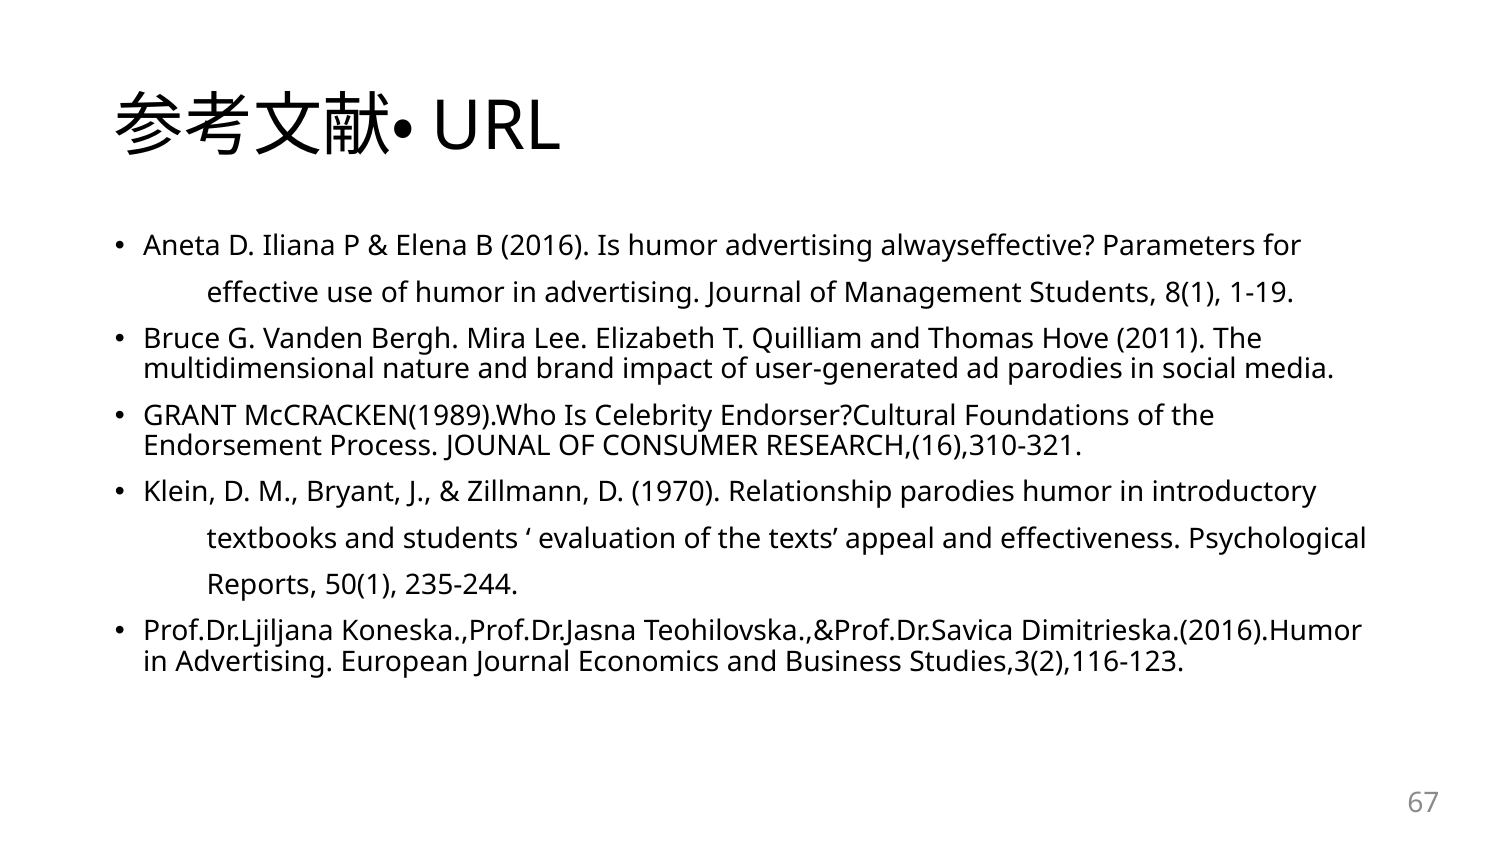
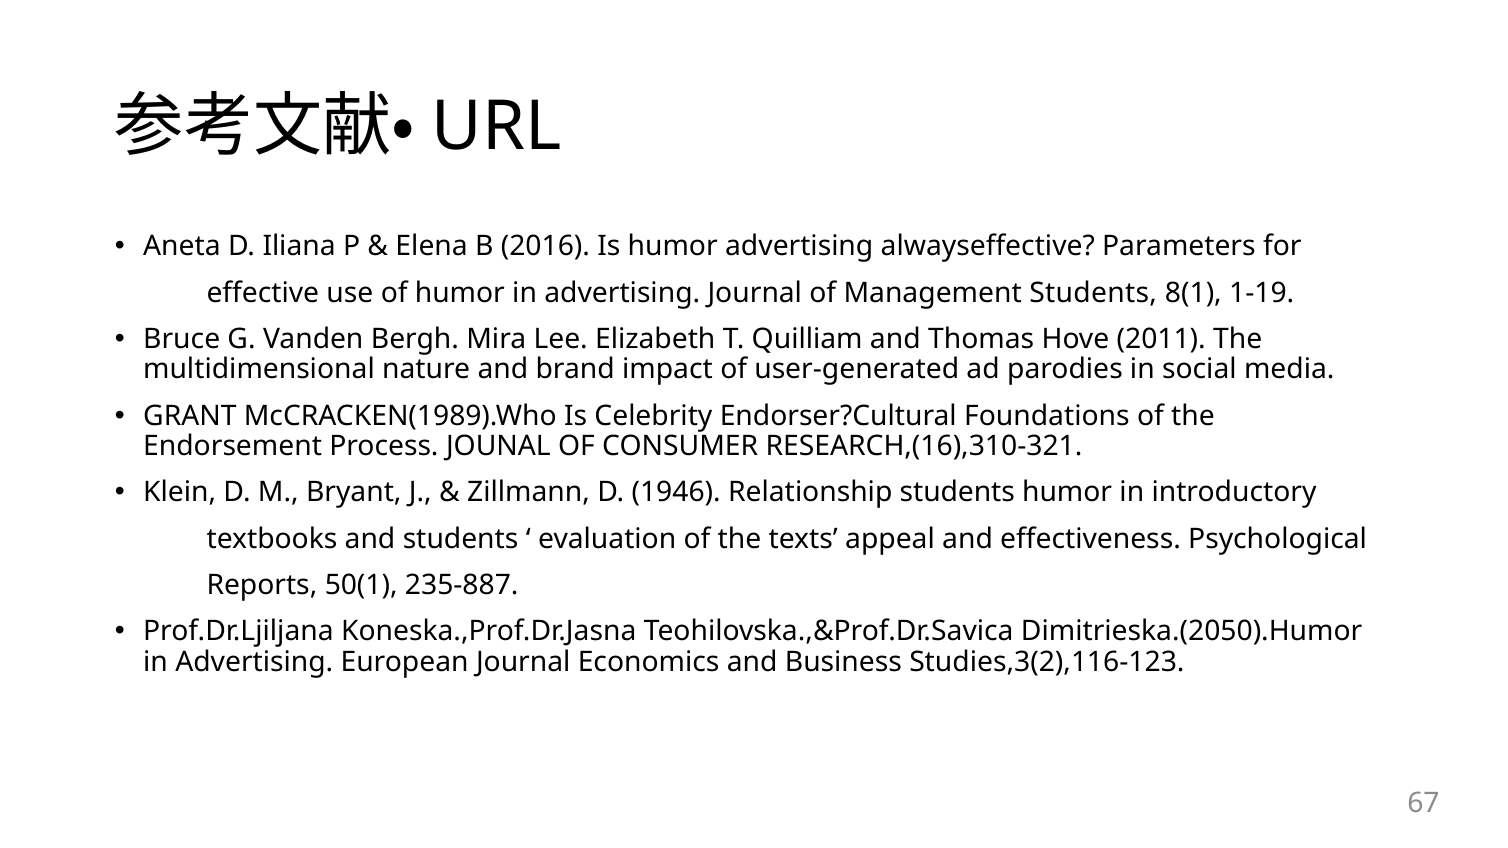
1970: 1970 -> 1946 (676, 493)
Relationship parodies: parodies -> students (957, 493)
235-244: 235-244 -> 235-887 (462, 585)
Dimitrieska.(2016).Humor: Dimitrieska.(2016).Humor -> Dimitrieska.(2050).Humor (1192, 632)
